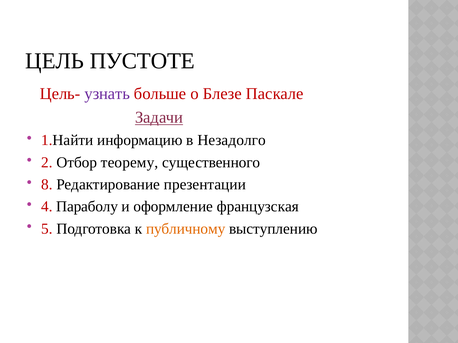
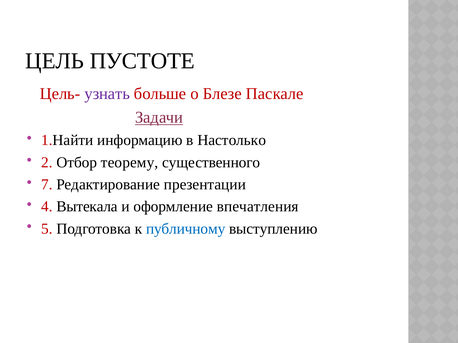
Незадолго: Незадолго -> Настолько (232, 140)
8: 8 -> 7 (47, 185)
Параболу: Параболу -> Вытекала (87, 207)
французская: французская -> впечатления (258, 207)
публичному colour: orange -> blue (186, 229)
